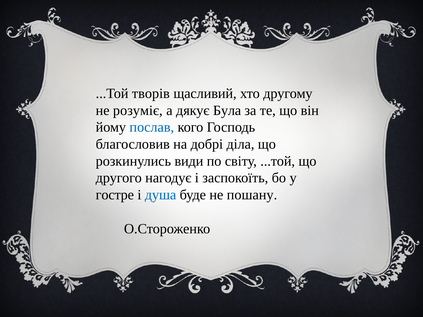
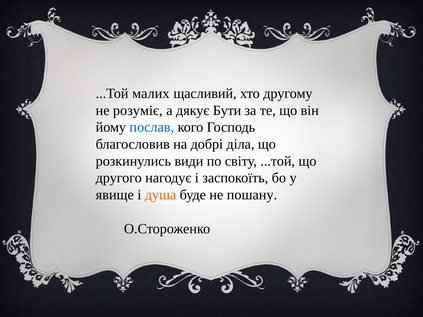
творів: творів -> малих (151, 94)
Була: Була -> Бути (227, 110)
гостре: гостре -> явище (115, 195)
душа colour: blue -> orange (161, 195)
